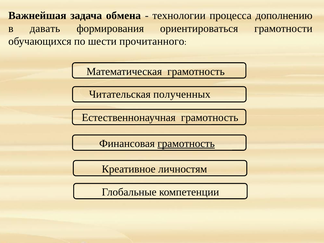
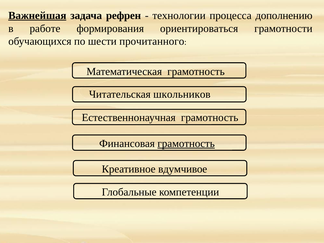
Важнейшая underline: none -> present (37, 16)
обмена: обмена -> рефрен (124, 16)
давать: давать -> работе (45, 28)
полученных: полученных -> школьников (182, 94)
личностям: личностям -> вдумчивое (183, 169)
